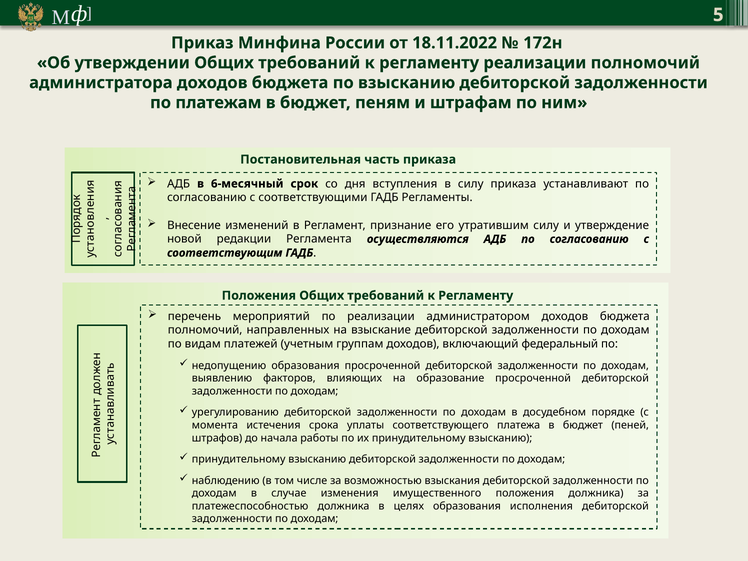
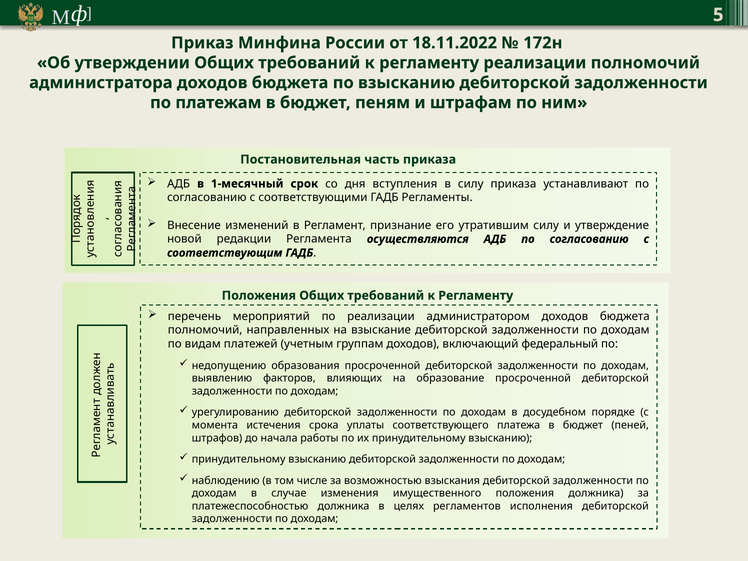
6-месячный: 6-месячный -> 1-месячный (247, 184)
целях образования: образования -> регламентов (467, 506)
